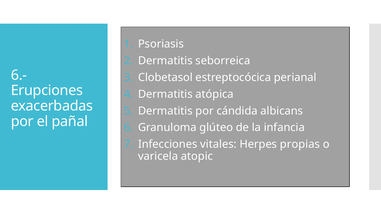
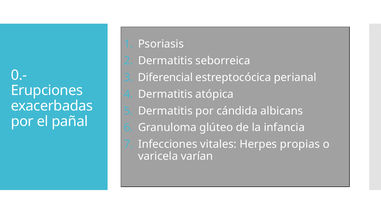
6.-: 6.- -> 0.- (19, 75)
Clobetasol: Clobetasol -> Diferencial (165, 78)
atopic: atopic -> varían (197, 156)
